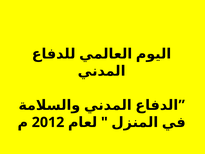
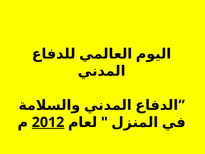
2012 underline: none -> present (48, 122)
